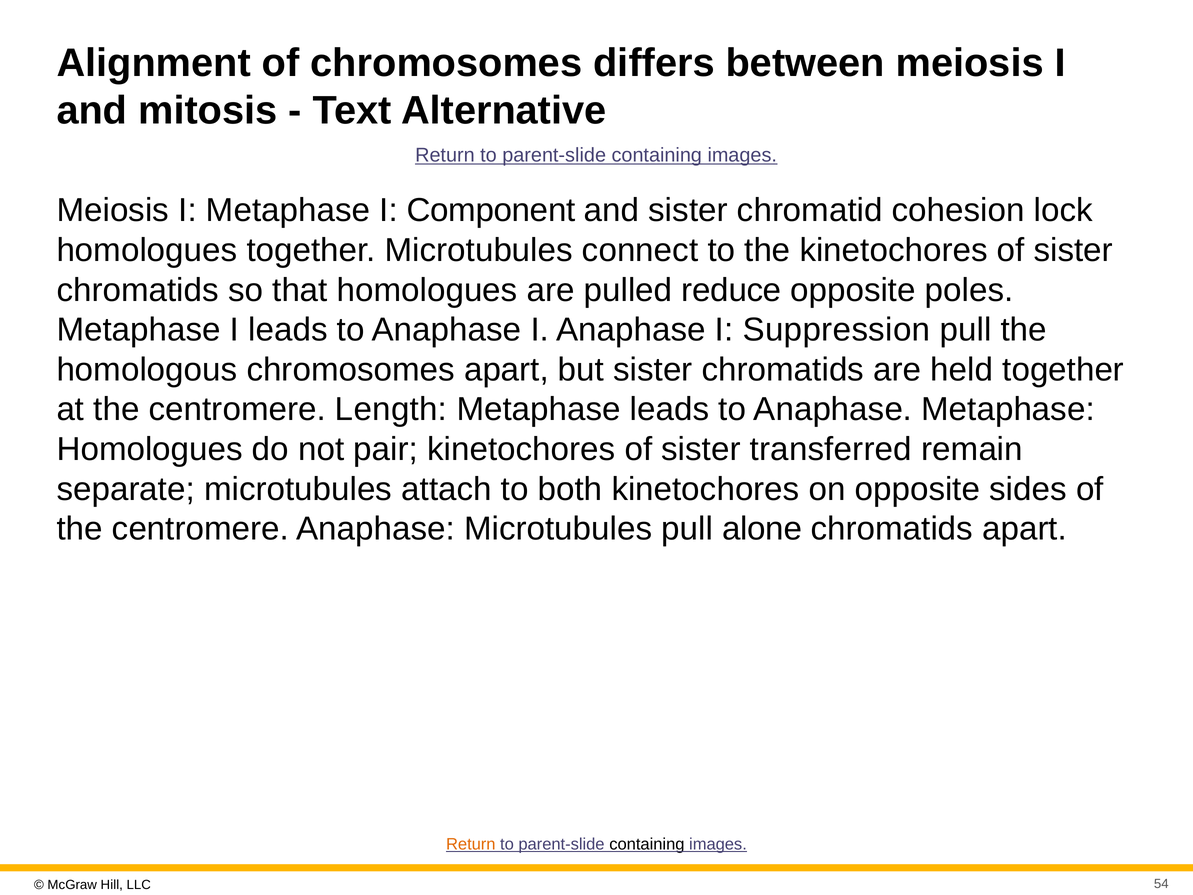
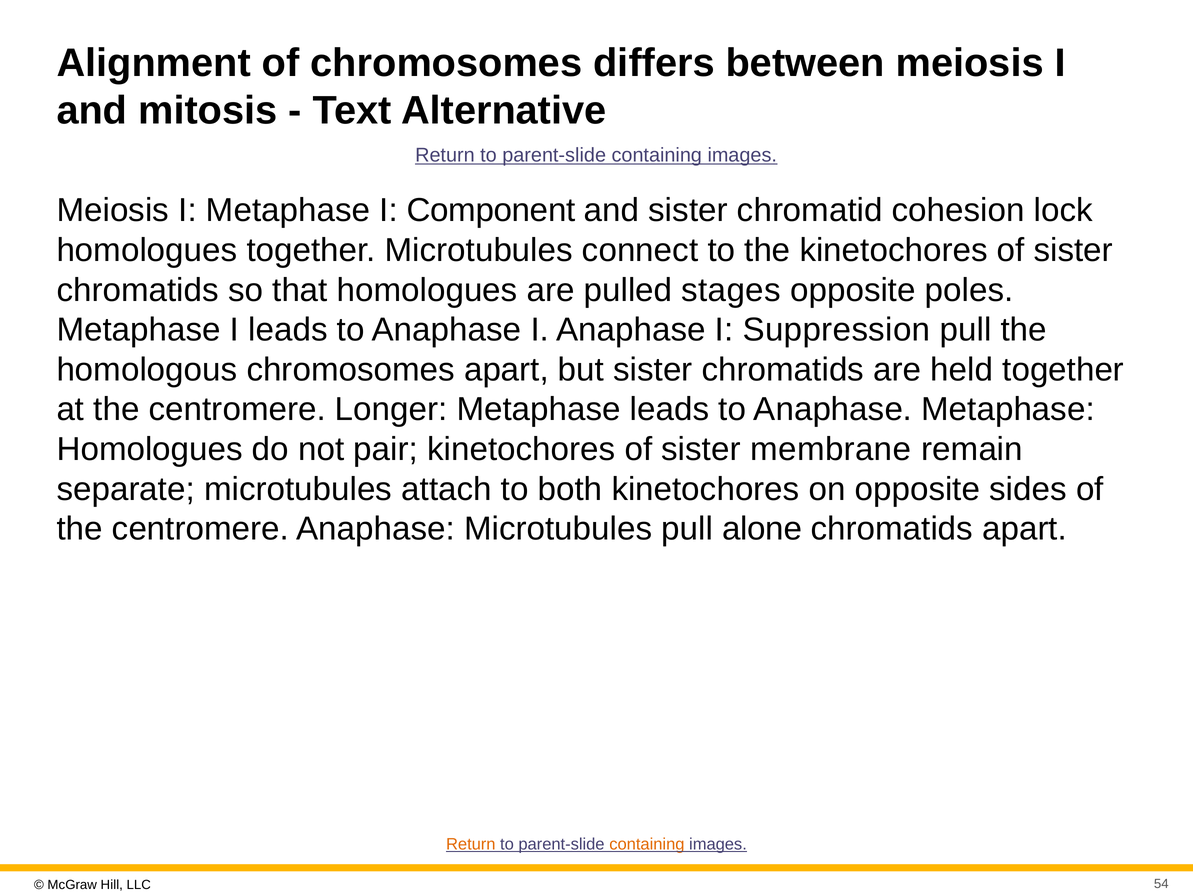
reduce: reduce -> stages (731, 290)
Length: Length -> Longer (391, 409)
transferred: transferred -> membrane (831, 449)
containing colour: black -> orange (647, 844)
